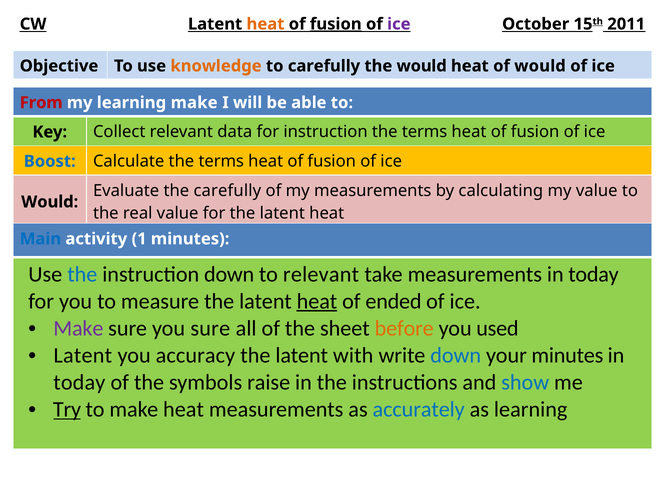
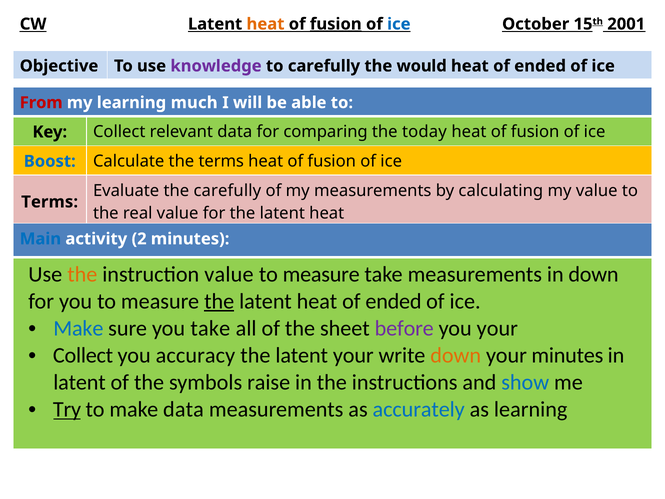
ice colour: purple -> blue (399, 24)
2011: 2011 -> 2001 (626, 24)
knowledge colour: orange -> purple (216, 66)
would: would -> ended (540, 66)
learning make: make -> much (194, 103)
for instruction: instruction -> comparing (326, 132)
terms: terms -> today (424, 132)
Would: Would -> Terms (50, 202)
1: 1 -> 2 (139, 239)
the colour: blue -> orange (82, 274)
instruction down: down -> value (229, 274)
relevant: relevant -> measure (321, 274)
measurements in today: today -> down (594, 274)
the underline: none -> present (219, 301)
heat underline: present -> none (317, 301)
Make colour: purple -> blue (78, 328)
you sure: sure -> take (210, 328)
before colour: orange -> purple (404, 328)
you used: used -> your (497, 328)
Latent: Latent -> Collect (83, 355)
latent with: with -> your (353, 355)
down colour: blue -> orange (456, 355)
today: today -> latent (79, 382)
make heat: heat -> data (183, 409)
